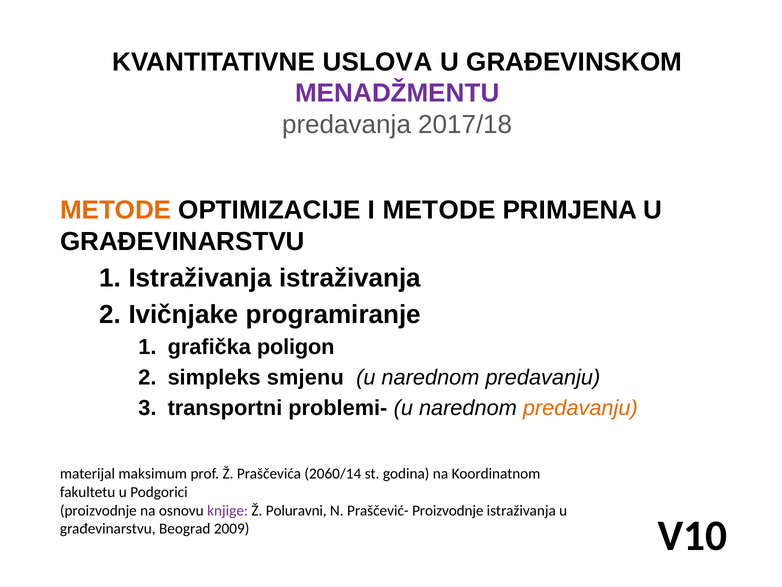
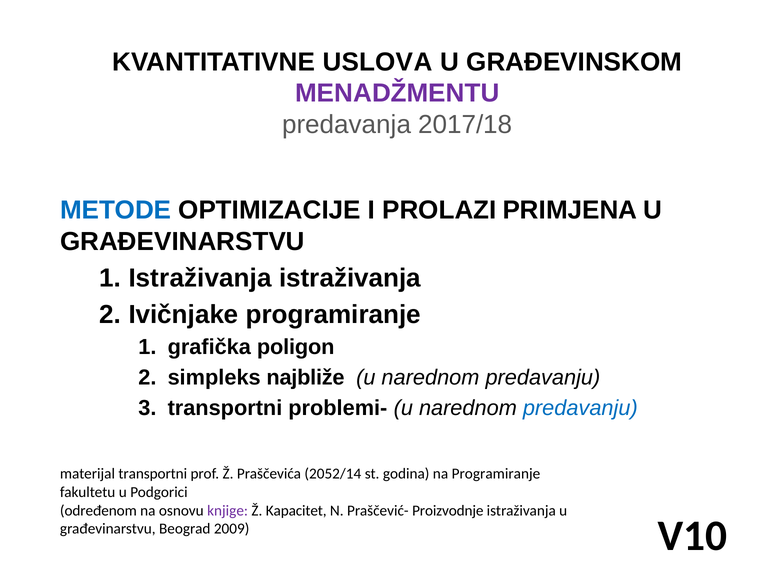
METODE colour: orange -> blue (116, 210)
I METODE: METODE -> PROLAZI (439, 210)
smjenu: smjenu -> najbliže (306, 377)
predavanju colour: orange -> blue (580, 408)
materijal maksimum: maksimum -> transportni (153, 474)
2060/14: 2060/14 -> 2052/14 (333, 474)
na Koordinatnom: Koordinatnom -> Programiranje (496, 474)
proizvodnje: proizvodnje -> određenom (98, 510)
Poluravni: Poluravni -> Kapacitet (296, 510)
